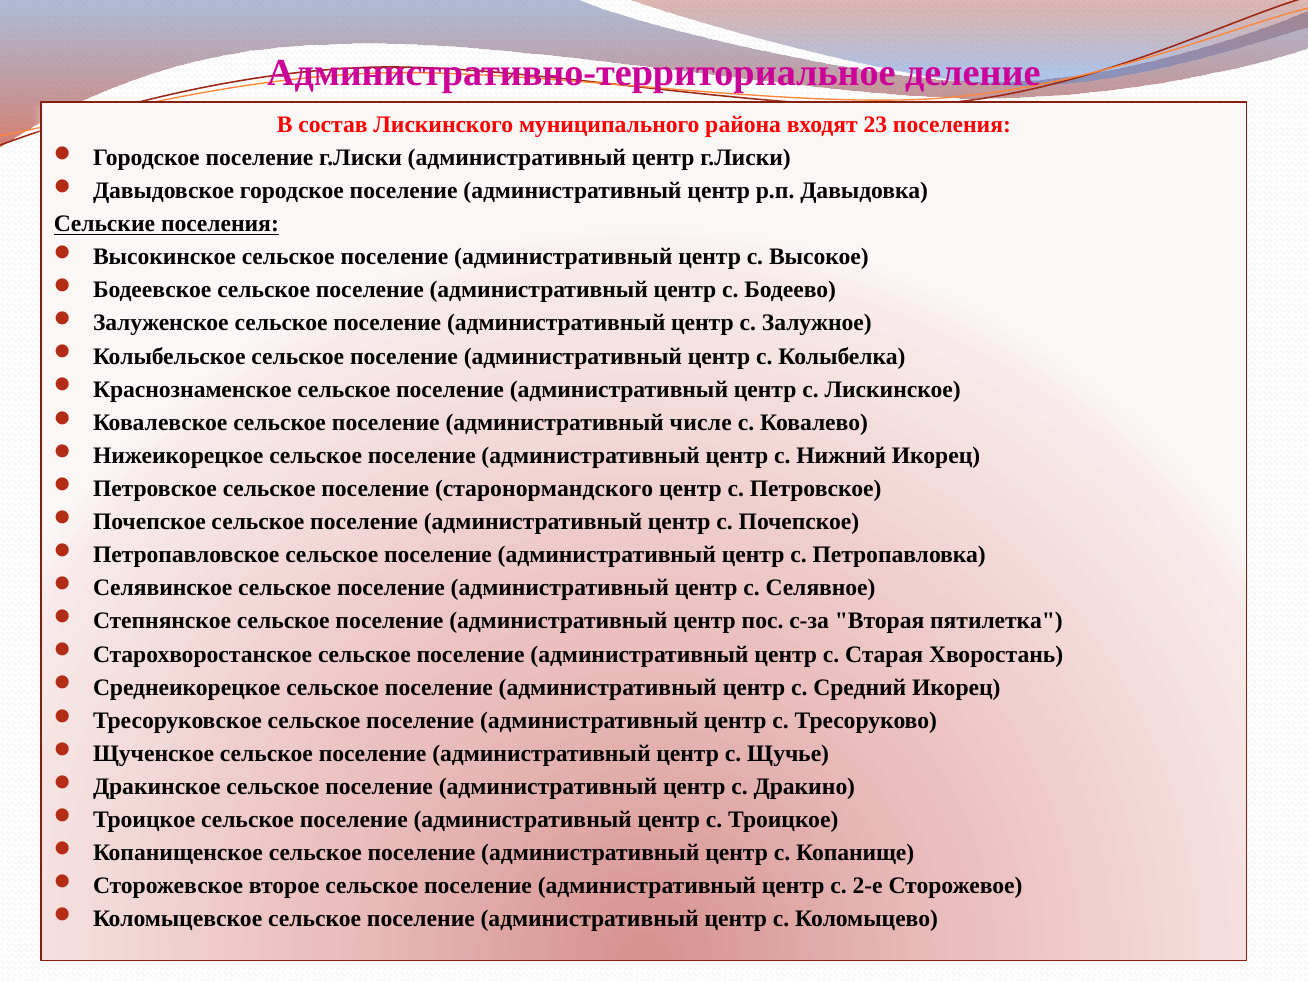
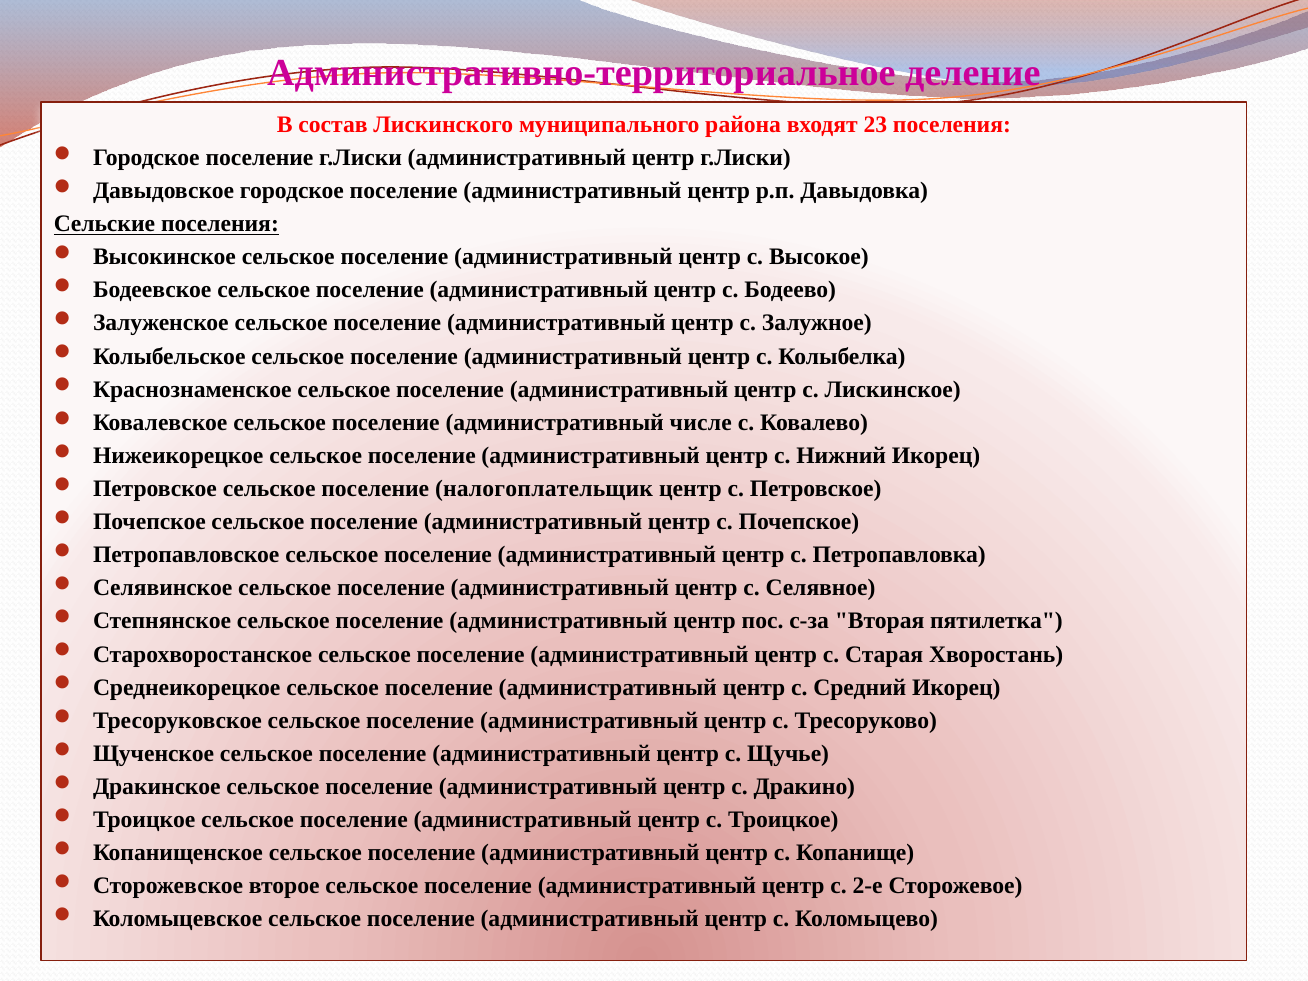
старонормандского: старонормандского -> налогоплательщик (544, 489)
